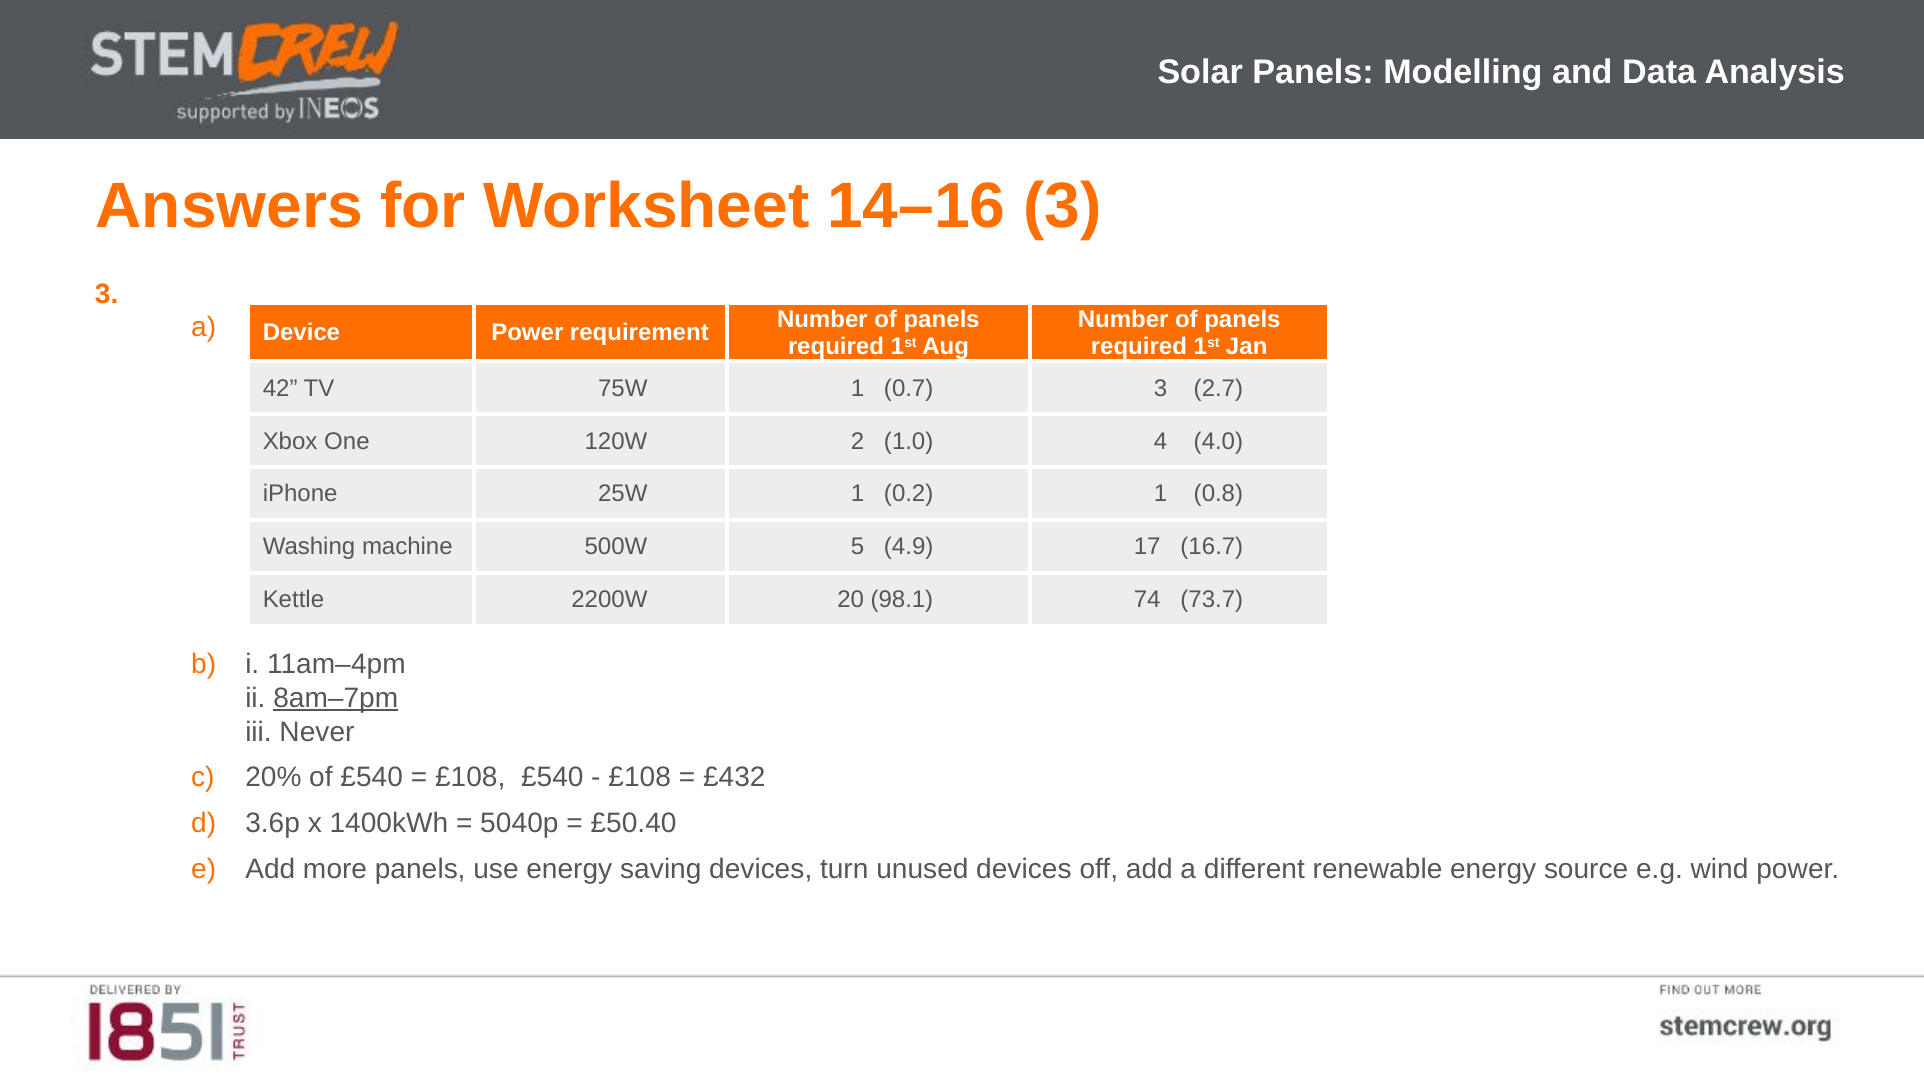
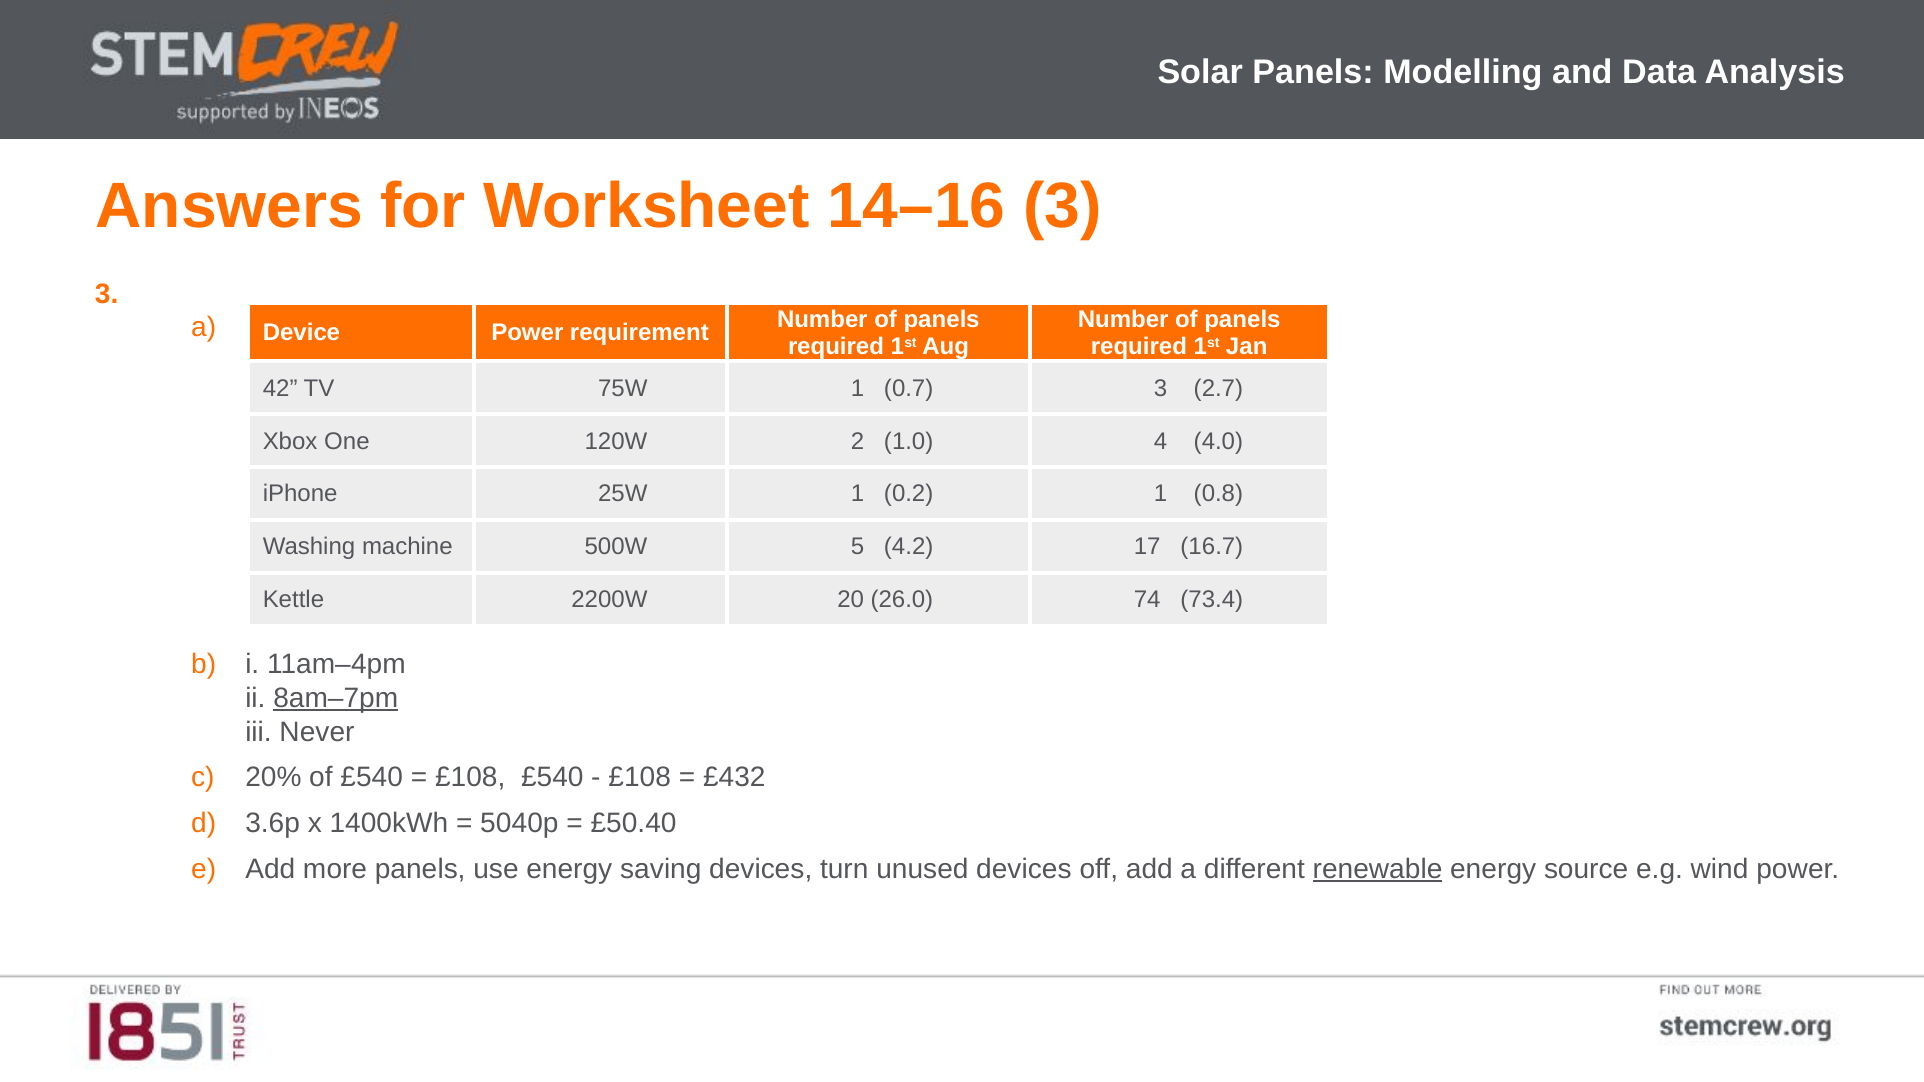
4.9: 4.9 -> 4.2 (909, 547)
98.1: 98.1 -> 26.0 (902, 600)
73.7: 73.7 -> 73.4 (1212, 600)
renewable underline: none -> present (1378, 869)
